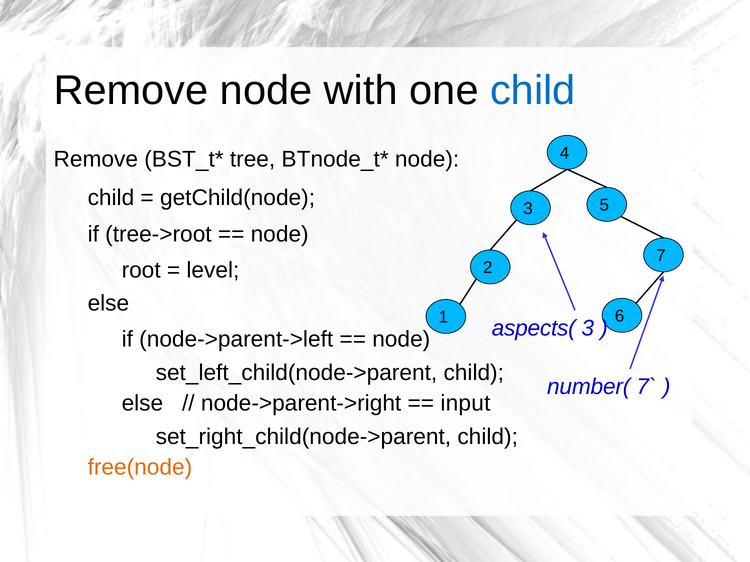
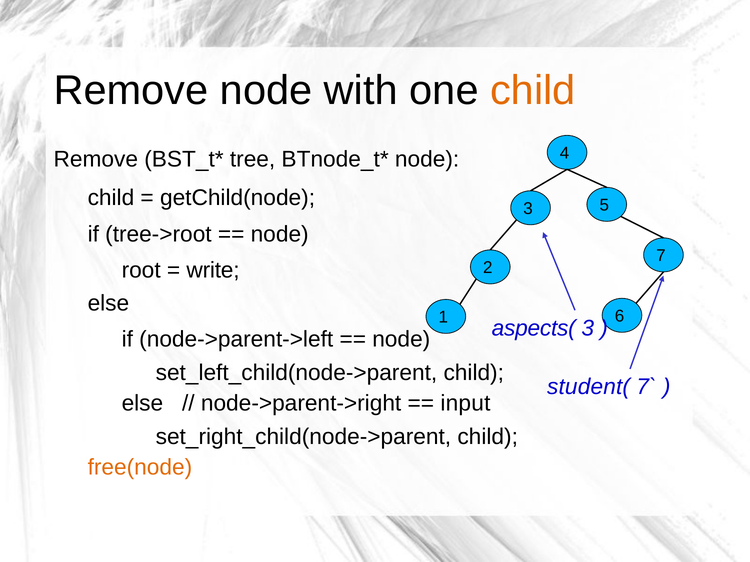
child colour: blue -> orange (533, 91)
level: level -> write (213, 270)
number(: number( -> student( (589, 387)
